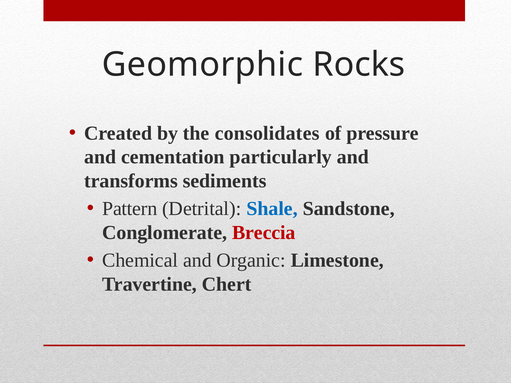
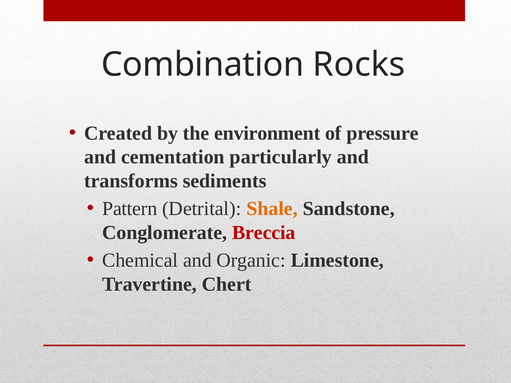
Geomorphic: Geomorphic -> Combination (203, 65)
consolidates: consolidates -> environment (267, 133)
Shale colour: blue -> orange (272, 209)
